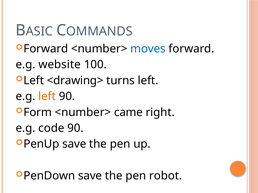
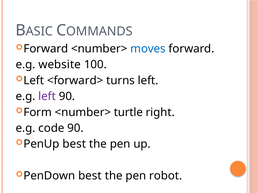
<drawing>: <drawing> -> <forward> (75, 81)
left colour: orange -> purple (47, 97)
came: came -> turtle (128, 113)
PenUp save: save -> best (74, 144)
PenDown save: save -> best (90, 176)
